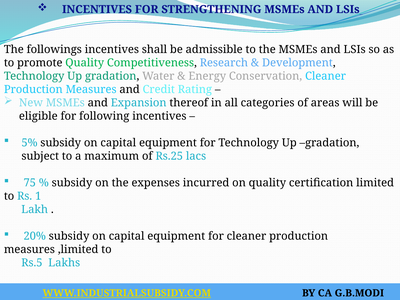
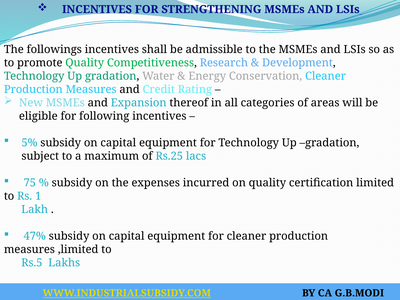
20%: 20% -> 47% (35, 236)
